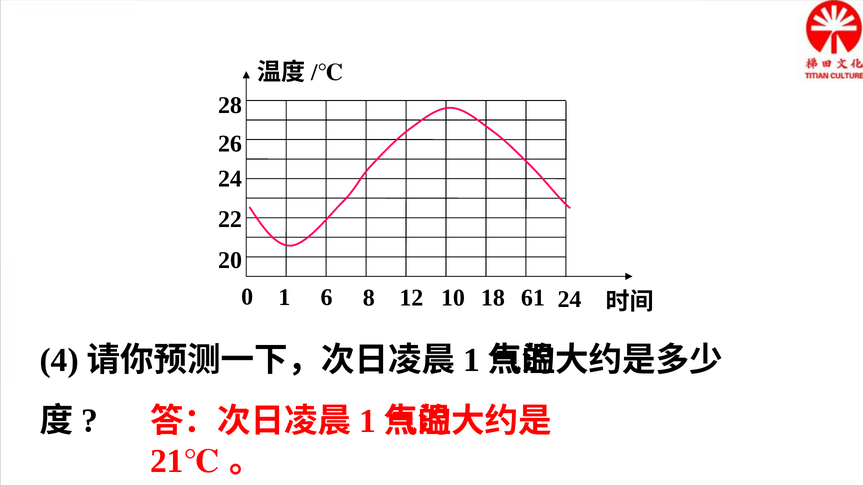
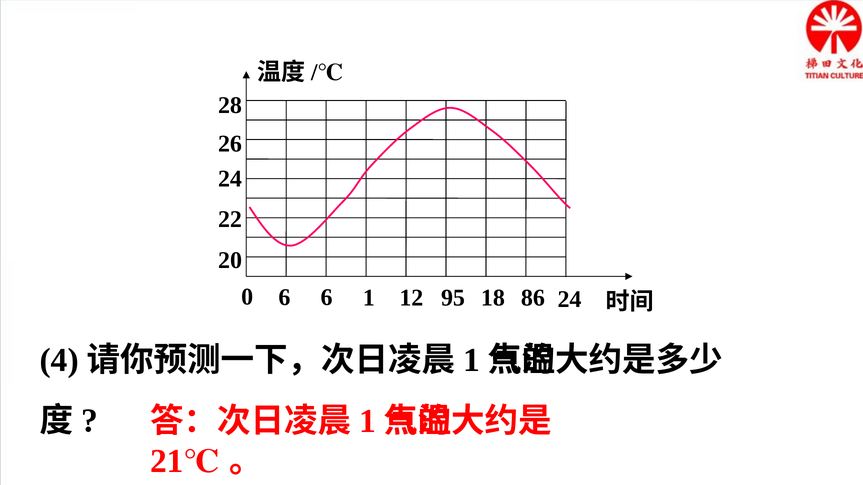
0 1: 1 -> 6 (284, 298)
6 8: 8 -> 1 (369, 298)
10: 10 -> 95 (453, 298)
61: 61 -> 86 (533, 298)
